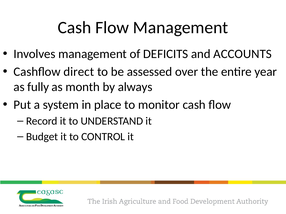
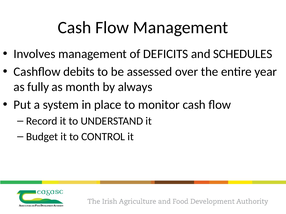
ACCOUNTS: ACCOUNTS -> SCHEDULES (243, 54)
direct: direct -> debits (79, 72)
